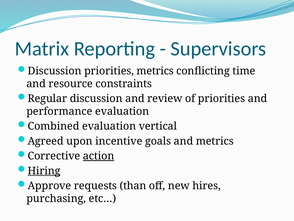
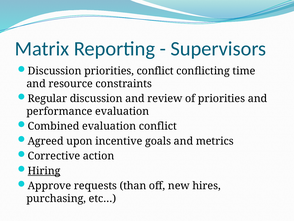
priorities metrics: metrics -> conflict (155, 71)
evaluation vertical: vertical -> conflict (158, 126)
action underline: present -> none (99, 156)
